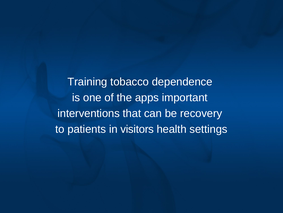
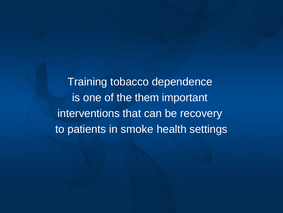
apps: apps -> them (147, 97)
visitors: visitors -> smoke (137, 129)
